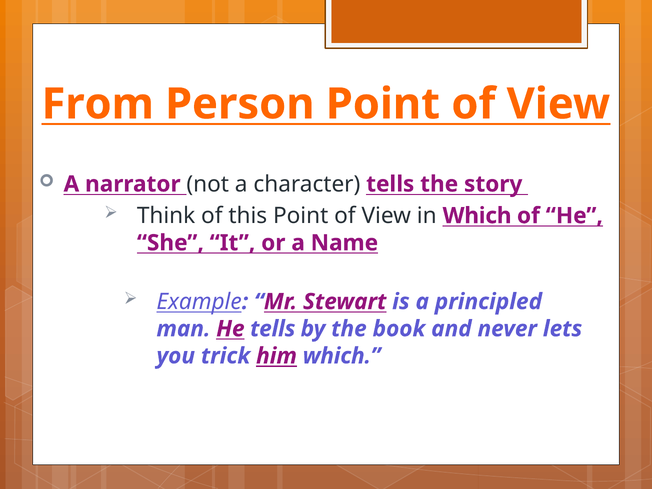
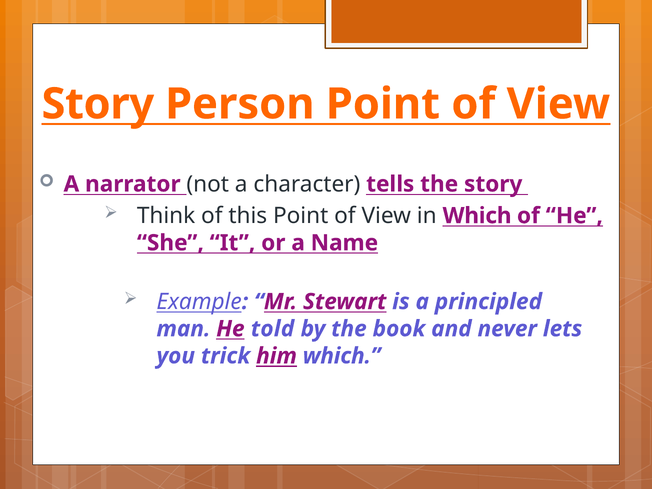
From: From -> Story (98, 104)
He tells: tells -> told (273, 329)
